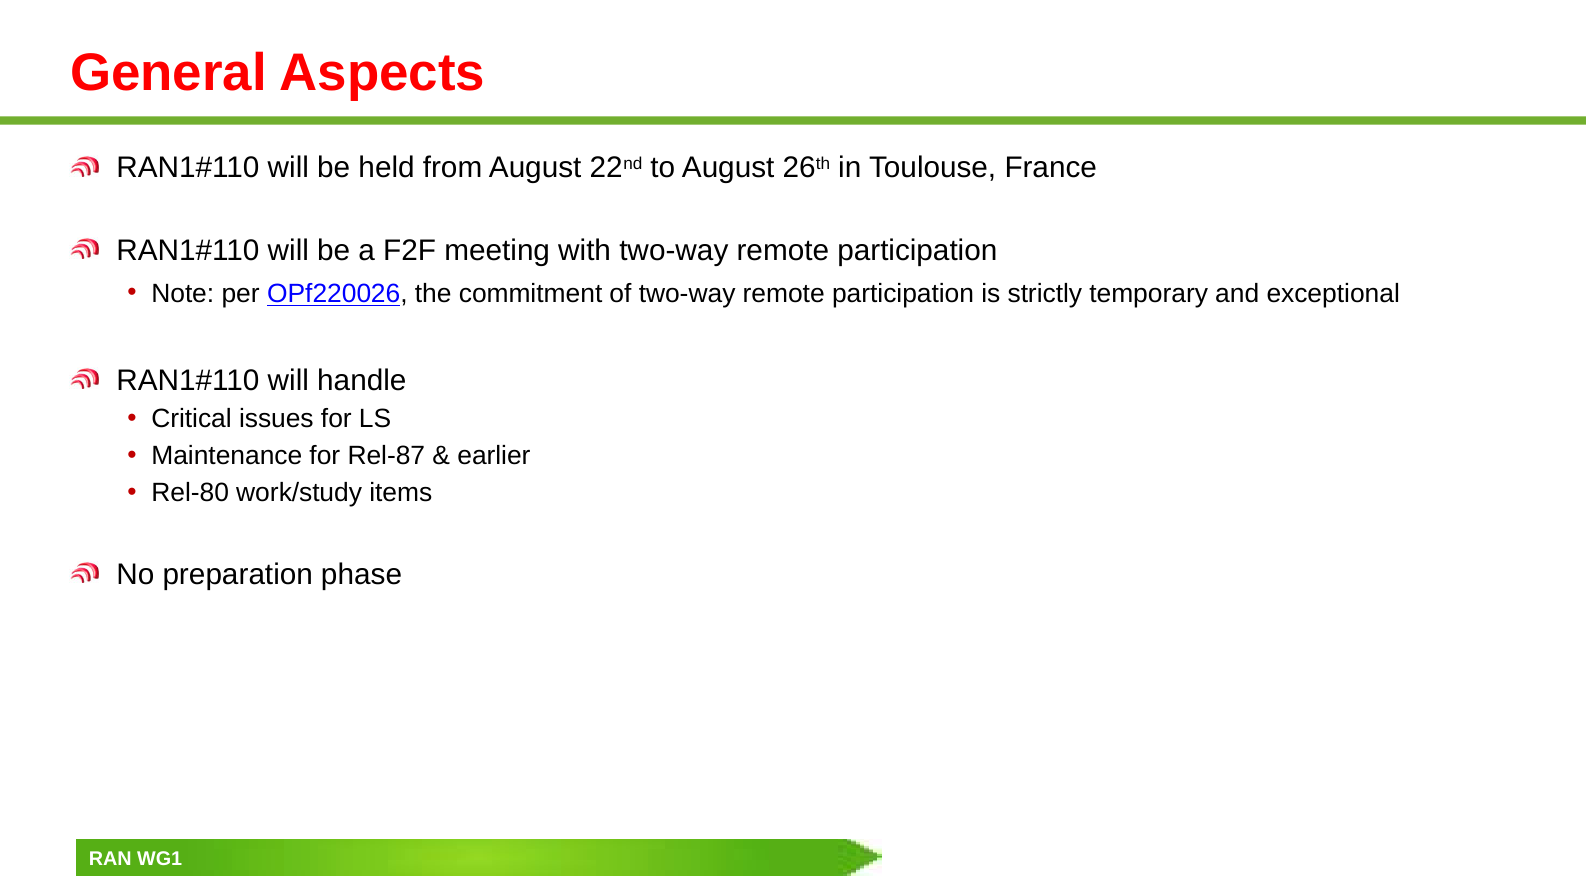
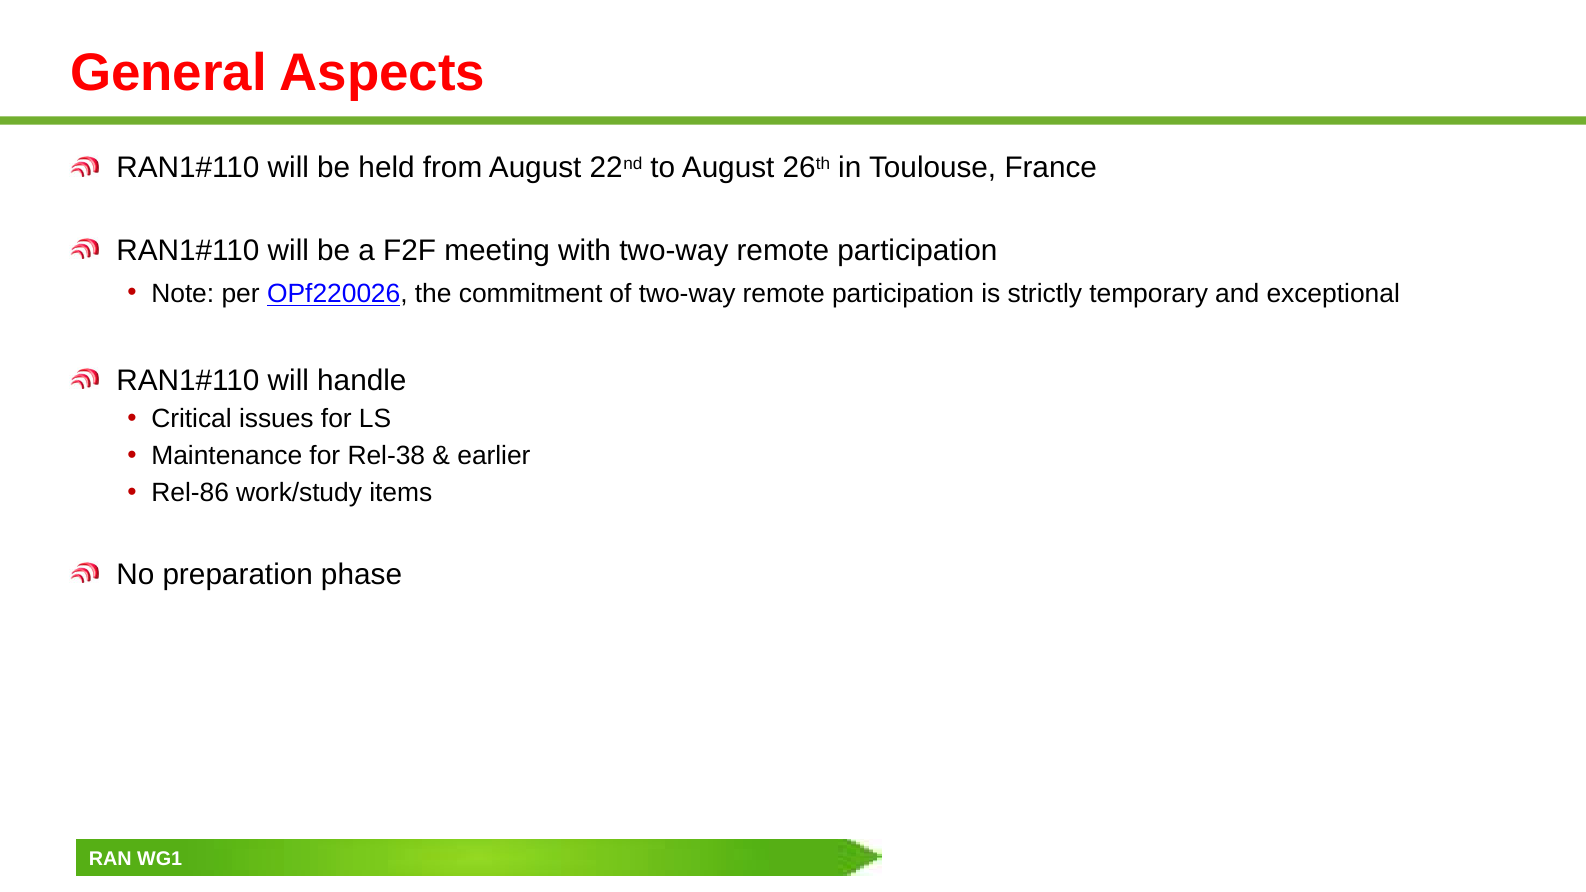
Rel-87: Rel-87 -> Rel-38 (386, 456)
Rel-80: Rel-80 -> Rel-86 (190, 493)
